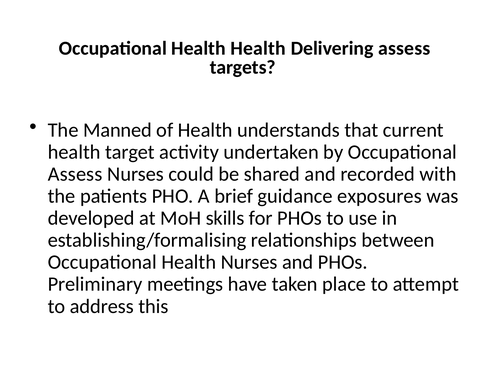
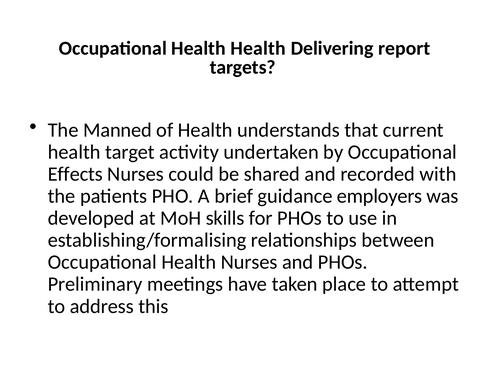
Delivering assess: assess -> report (404, 49)
Assess: Assess -> Effects (75, 174)
exposures: exposures -> employers (380, 196)
